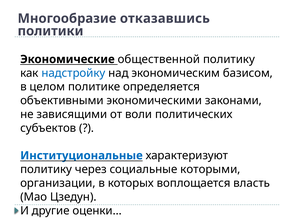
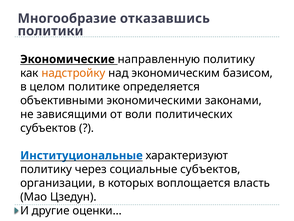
общественной: общественной -> направленную (159, 59)
надстройку colour: blue -> orange (73, 73)
социальные которыми: которыми -> субъектов (210, 169)
